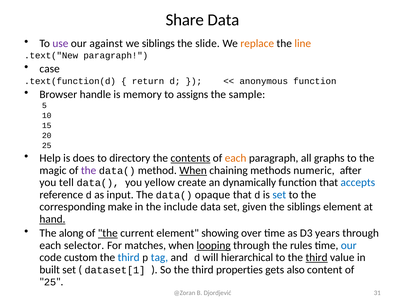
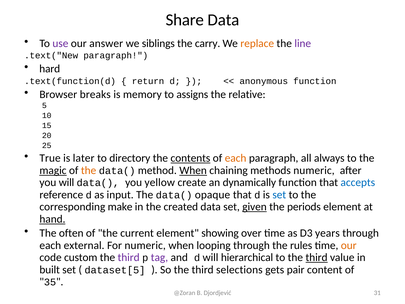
against: against -> answer (106, 43)
slide: slide -> carry (208, 43)
line colour: orange -> purple (303, 43)
case: case -> hard (50, 69)
handle: handle -> breaks (95, 94)
sample: sample -> relative (247, 94)
Help: Help -> True (50, 158)
does: does -> later (84, 158)
graphs: graphs -> always (329, 158)
magic underline: none -> present (53, 170)
the colour: purple -> orange (89, 170)
you tell: tell -> will (67, 182)
include: include -> created (181, 207)
given underline: none -> present (255, 207)
the siblings: siblings -> periods (304, 207)
along: along -> often (71, 233)
the underline: present -> none (108, 233)
selector: selector -> external (84, 245)
For matches: matches -> numeric (145, 245)
looping underline: present -> none (214, 245)
our colour: blue -> orange (349, 245)
third colour: blue -> purple (129, 257)
tag colour: blue -> purple (159, 257)
dataset[1: dataset[1 -> dataset[5 (115, 270)
properties: properties -> selections (239, 269)
also: also -> pair (296, 269)
25: 25 -> 35 (50, 282)
